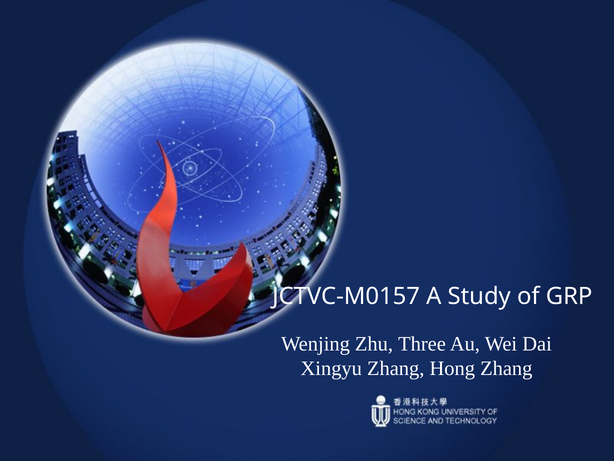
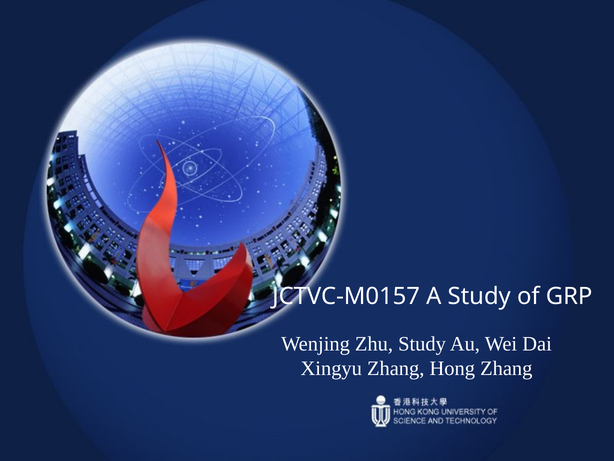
Zhu Three: Three -> Study (422, 344)
